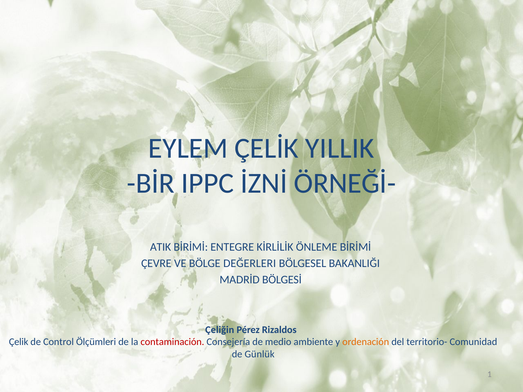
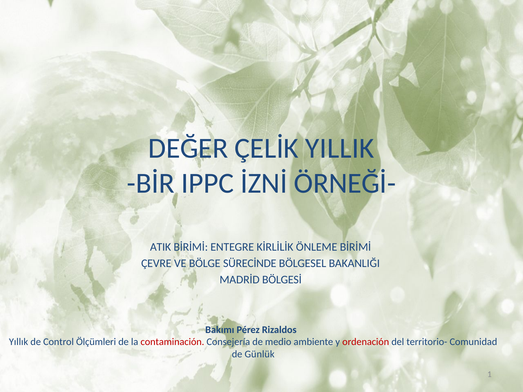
EYLEM: EYLEM -> DEĞER (188, 148)
DEĞERLERI: DEĞERLERI -> SÜRECİNDE (250, 264)
Çeliğin: Çeliğin -> Bakımı (220, 330)
Çelik: Çelik -> Yıllık (19, 342)
ordenación colour: orange -> red (366, 342)
